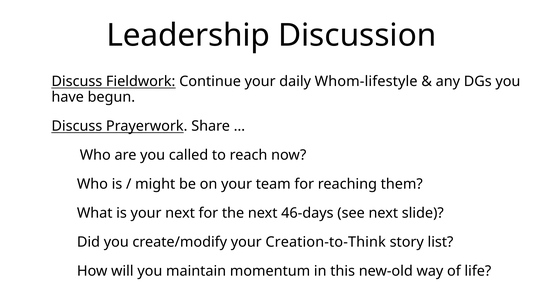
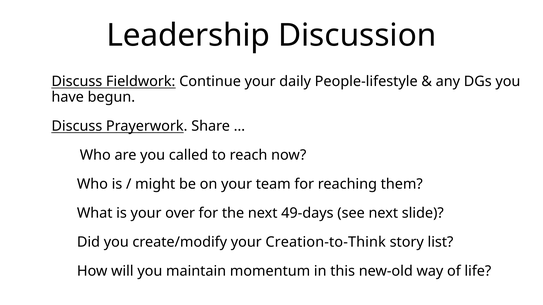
Whom-lifestyle: Whom-lifestyle -> People-lifestyle (366, 82)
your next: next -> over (180, 213)
46-days: 46-days -> 49-days (307, 213)
